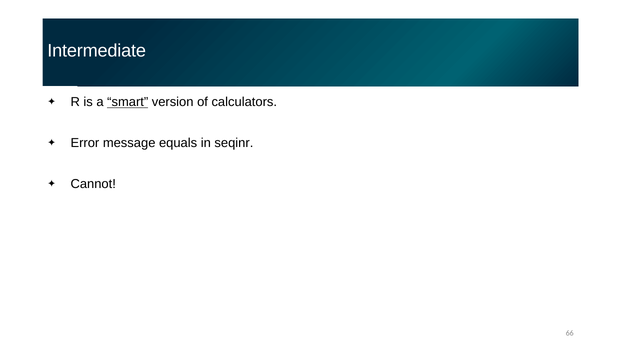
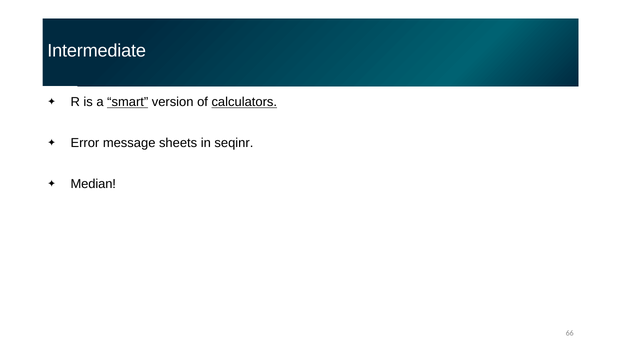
calculators underline: none -> present (244, 102)
equals: equals -> sheets (178, 143)
Cannot: Cannot -> Median (93, 184)
